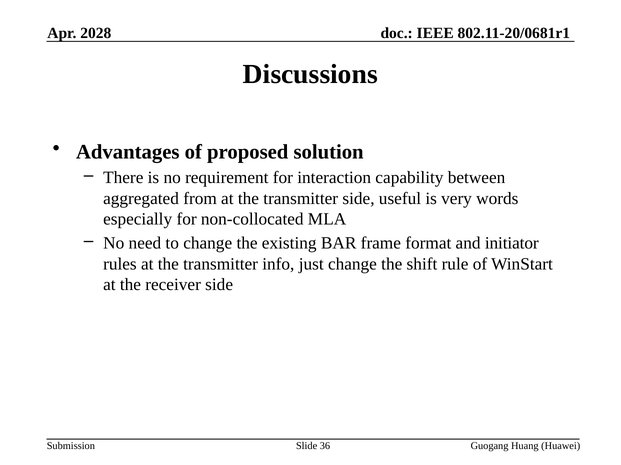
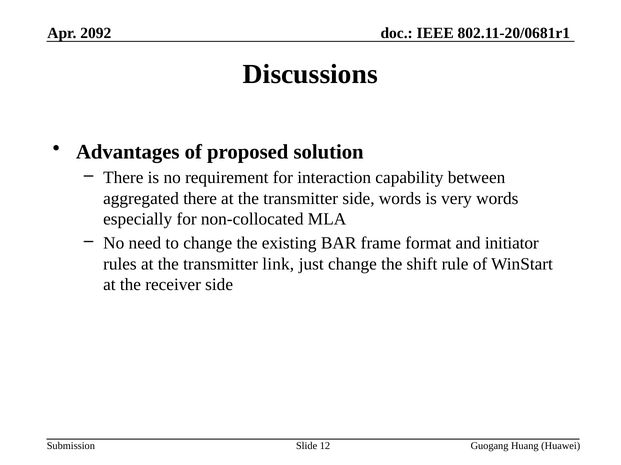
2028: 2028 -> 2092 (96, 33)
aggregated from: from -> there (200, 199)
side useful: useful -> words (400, 199)
info: info -> link (278, 264)
36: 36 -> 12 (325, 447)
